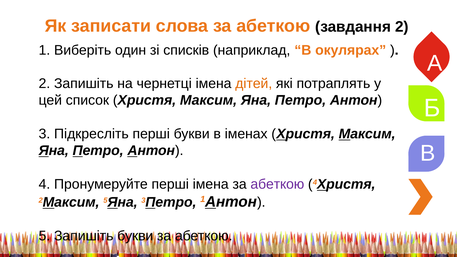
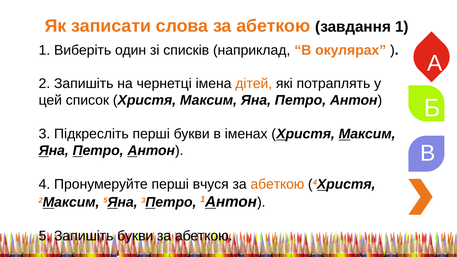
завдання 2: 2 -> 1 (402, 27)
перші імена: імена -> вчуся (211, 184)
абеткою colour: purple -> orange (277, 184)
